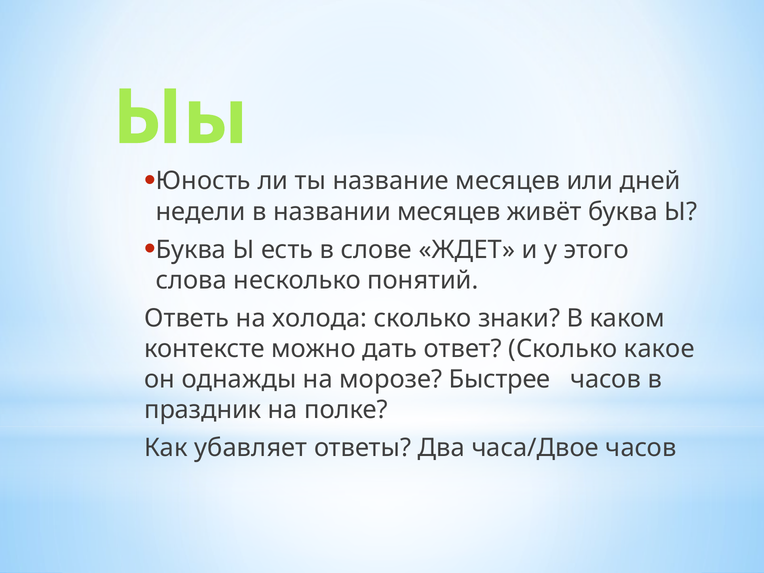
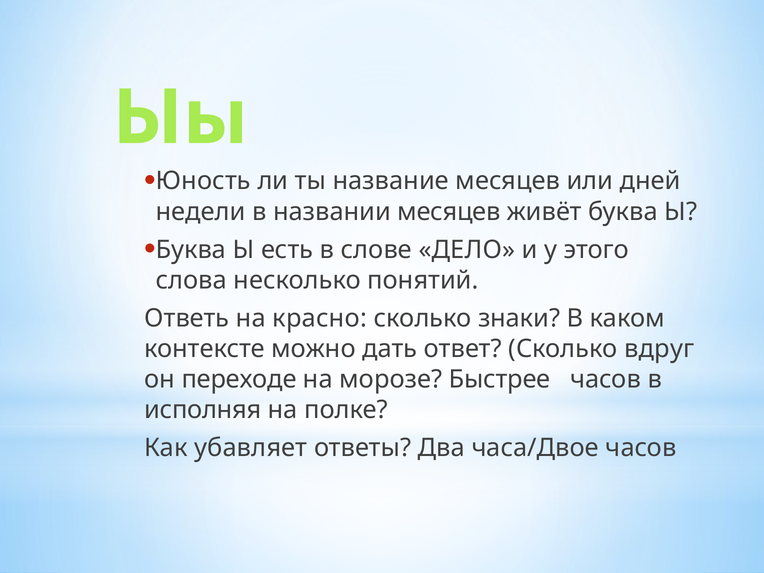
ЖДЕТ: ЖДЕТ -> ДЕЛО (467, 250)
холода: холода -> красно (320, 318)
какое: какое -> вдруг (659, 349)
однажды: однажды -> переходе (239, 379)
праздник: праздник -> исполняя (203, 410)
